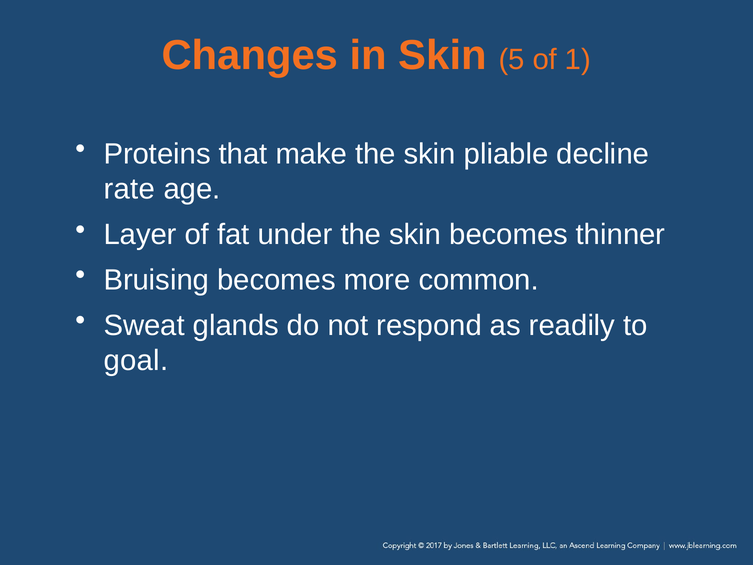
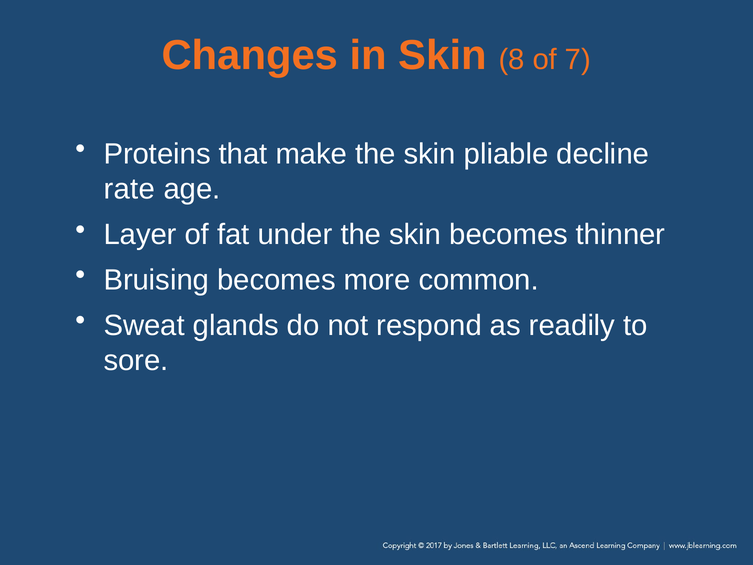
5: 5 -> 8 (512, 60)
1: 1 -> 7 (578, 60)
goal: goal -> sore (136, 360)
